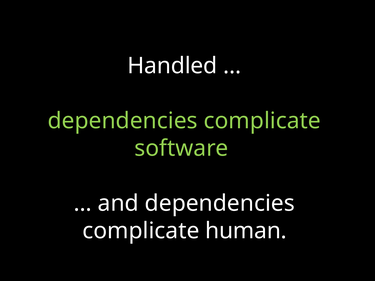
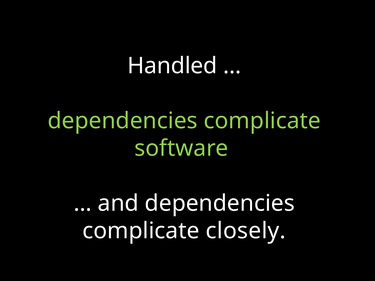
human: human -> closely (246, 231)
